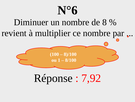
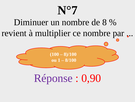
N°6: N°6 -> N°7 (67, 10)
Réponse colour: black -> purple (53, 78)
7,92: 7,92 -> 0,90 (91, 78)
